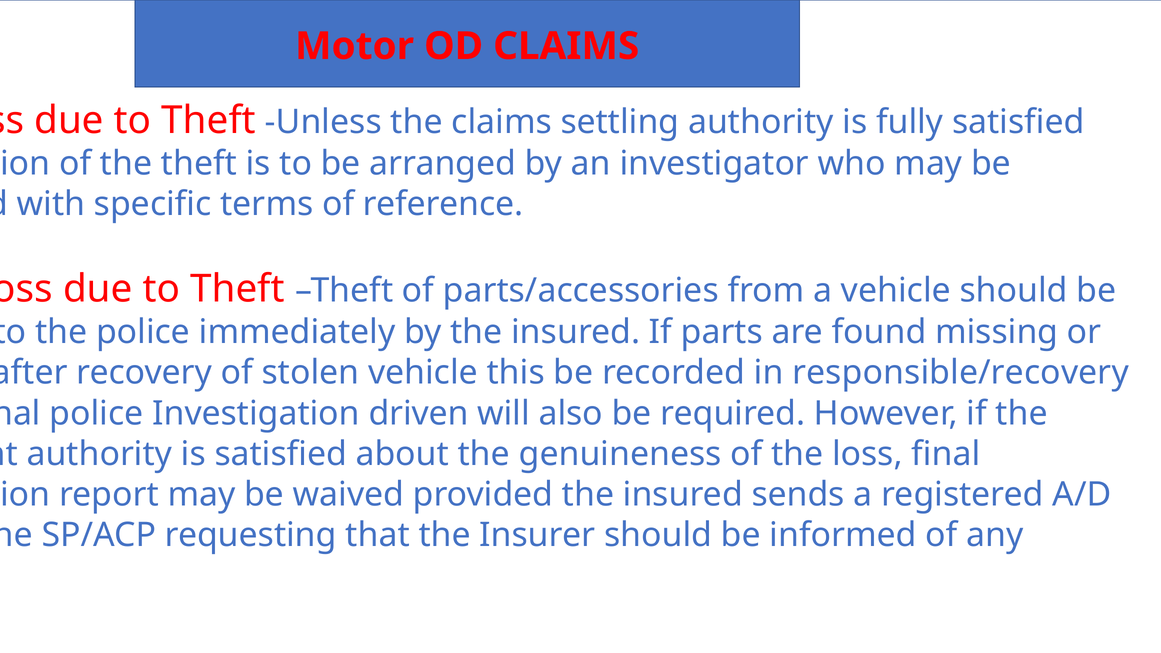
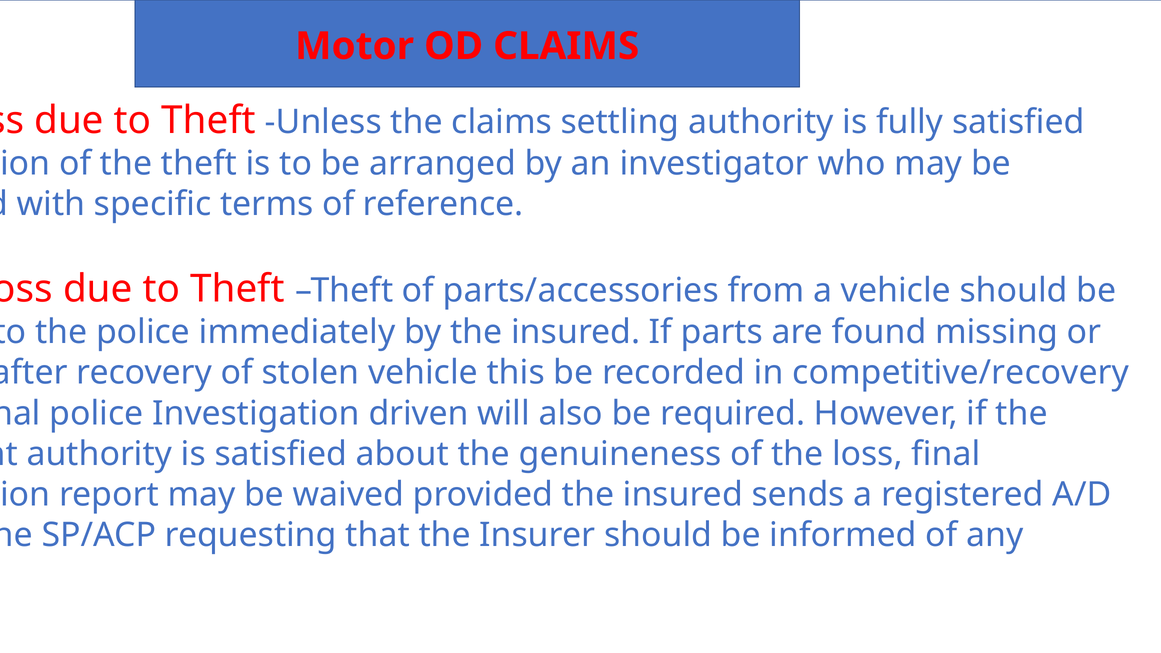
responsible/recovery: responsible/recovery -> competitive/recovery (961, 373)
